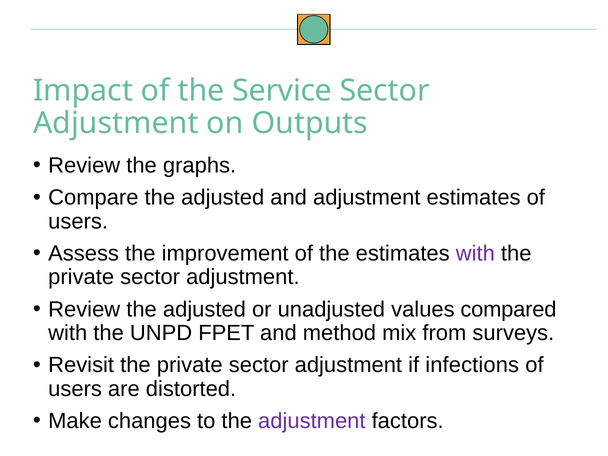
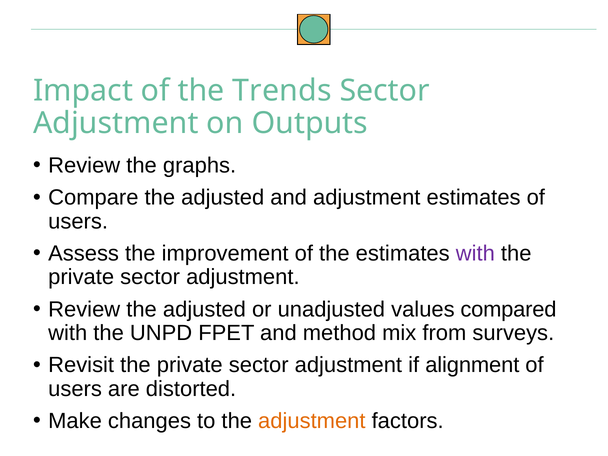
Service: Service -> Trends (282, 91)
infections: infections -> alignment (472, 365)
adjustment colour: purple -> orange (312, 421)
